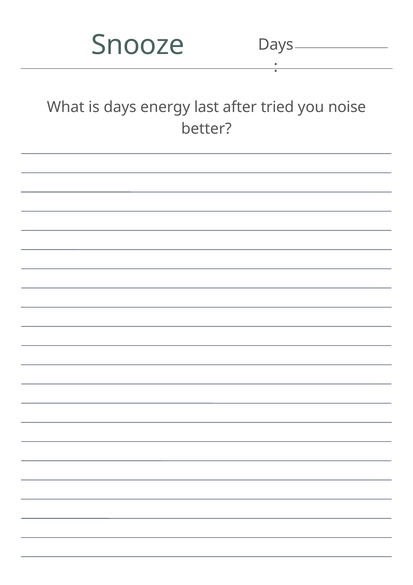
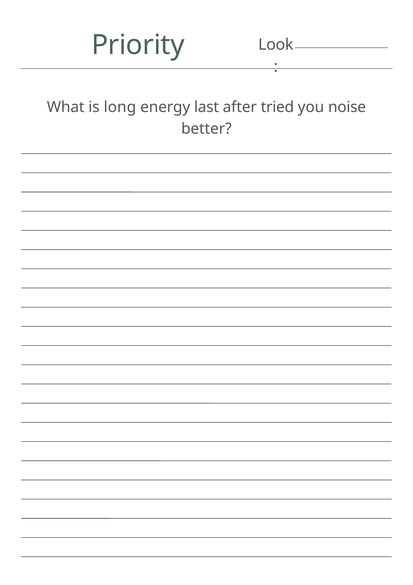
Snooze: Snooze -> Priority (138, 45)
Days: Days -> Look (276, 45)
is days: days -> long (120, 107)
